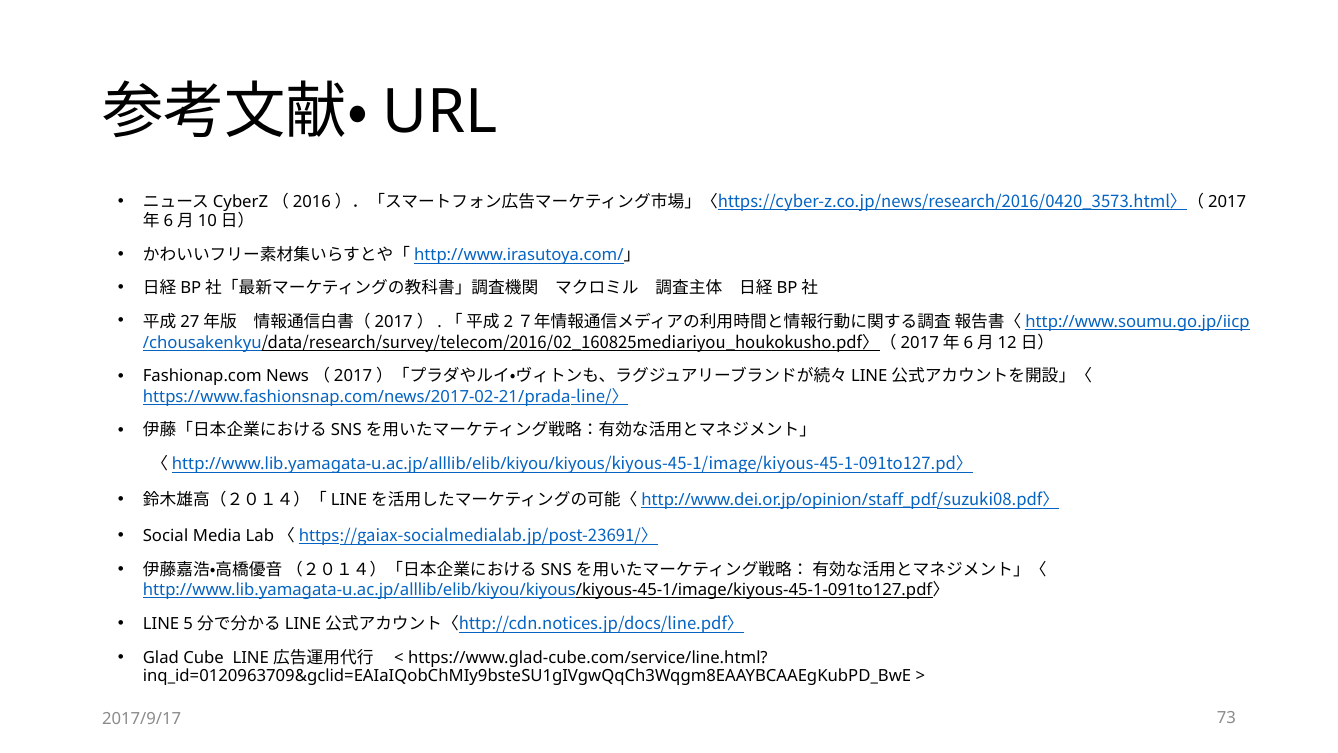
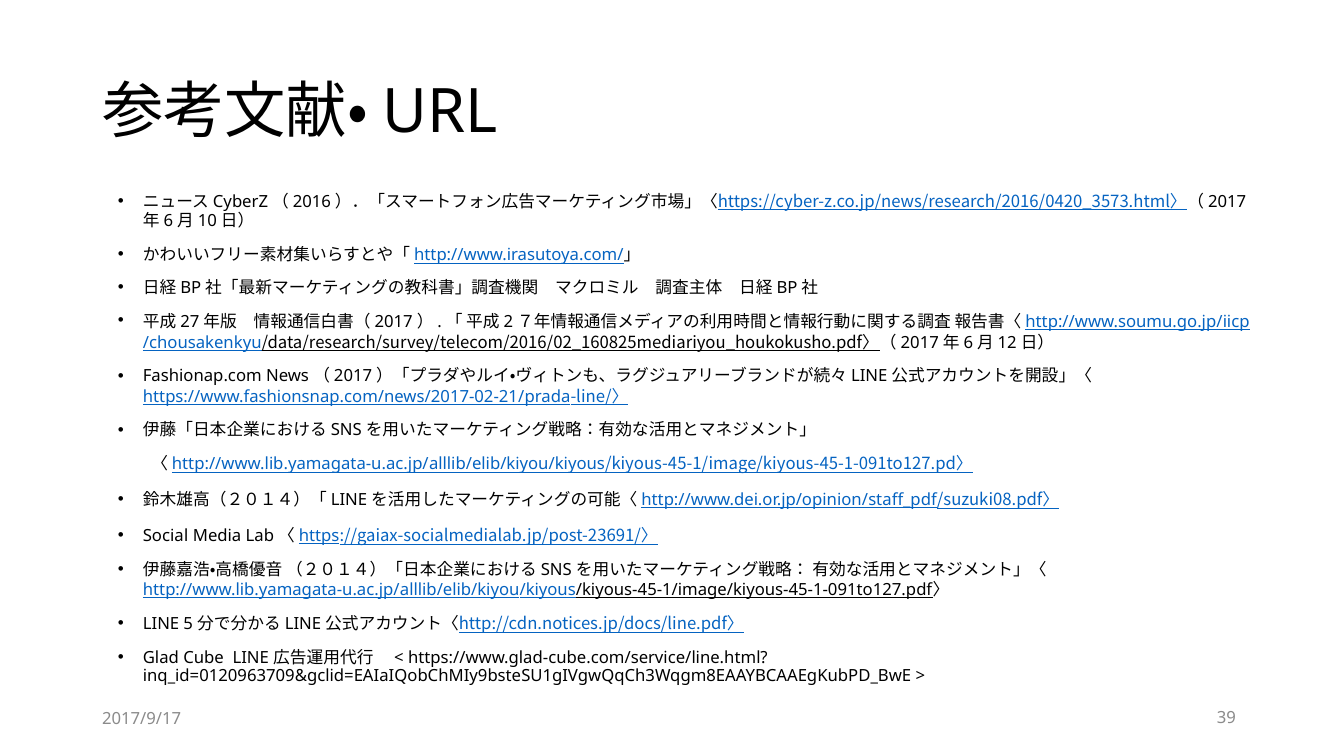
73: 73 -> 39 (1226, 717)
